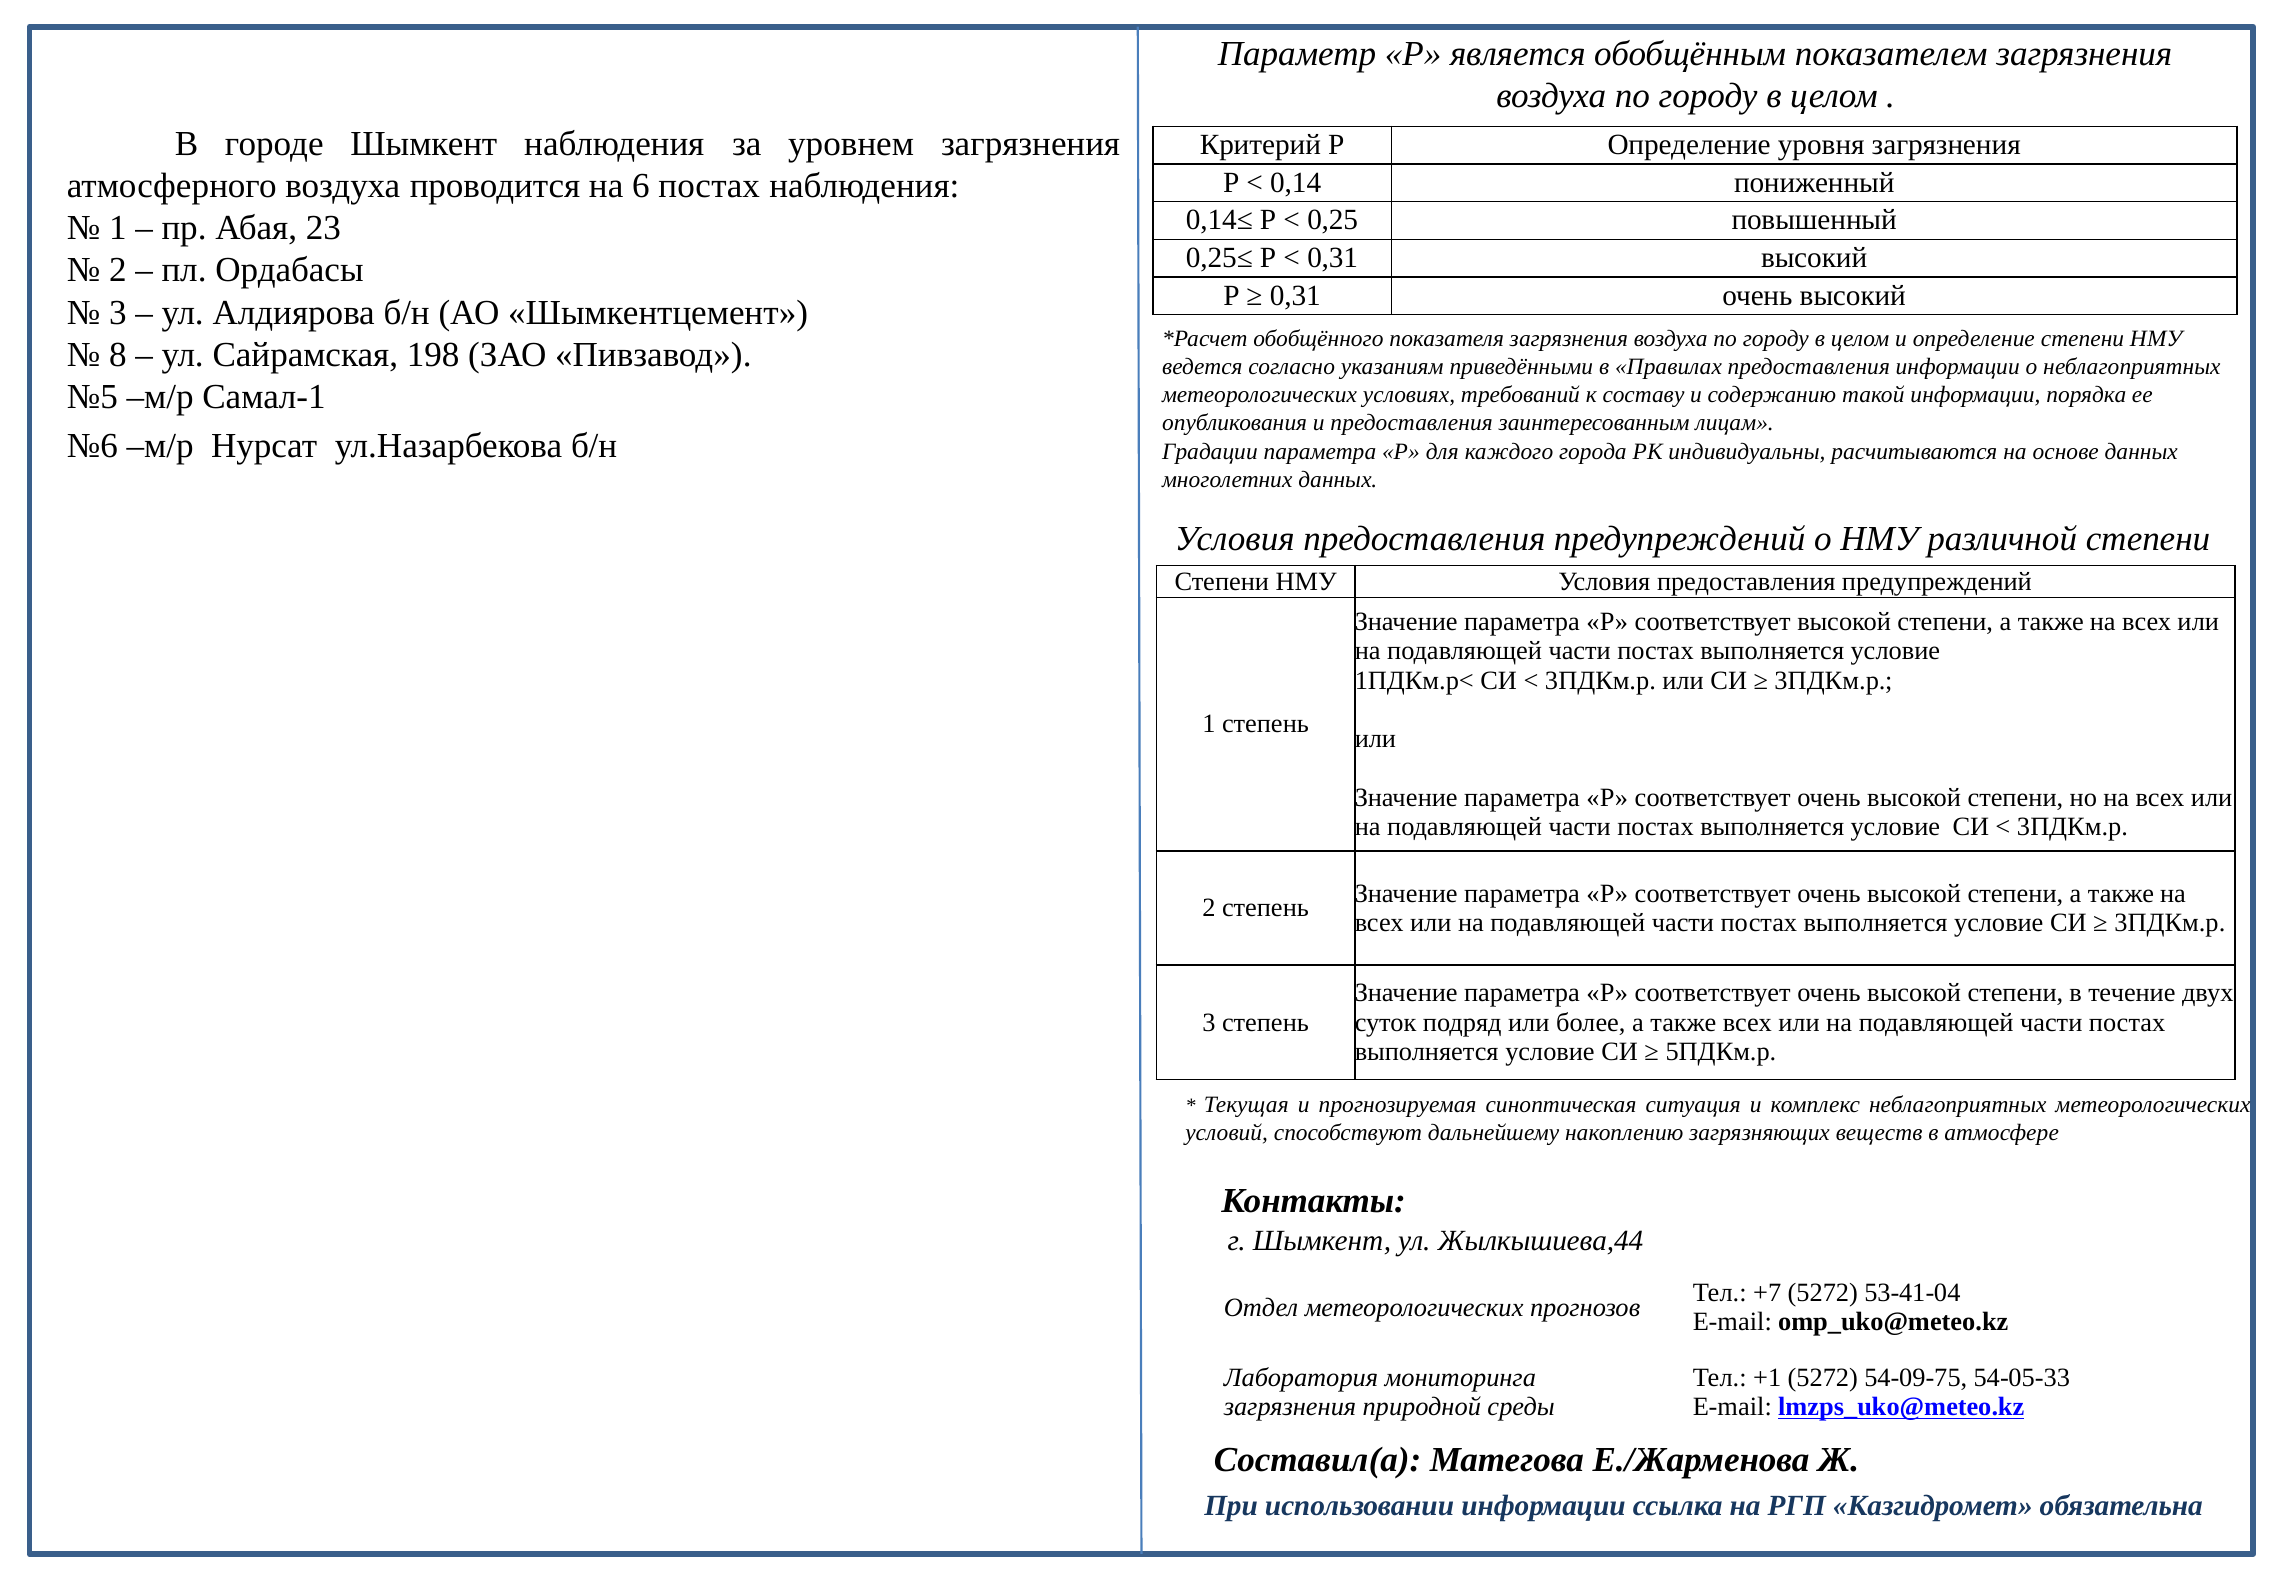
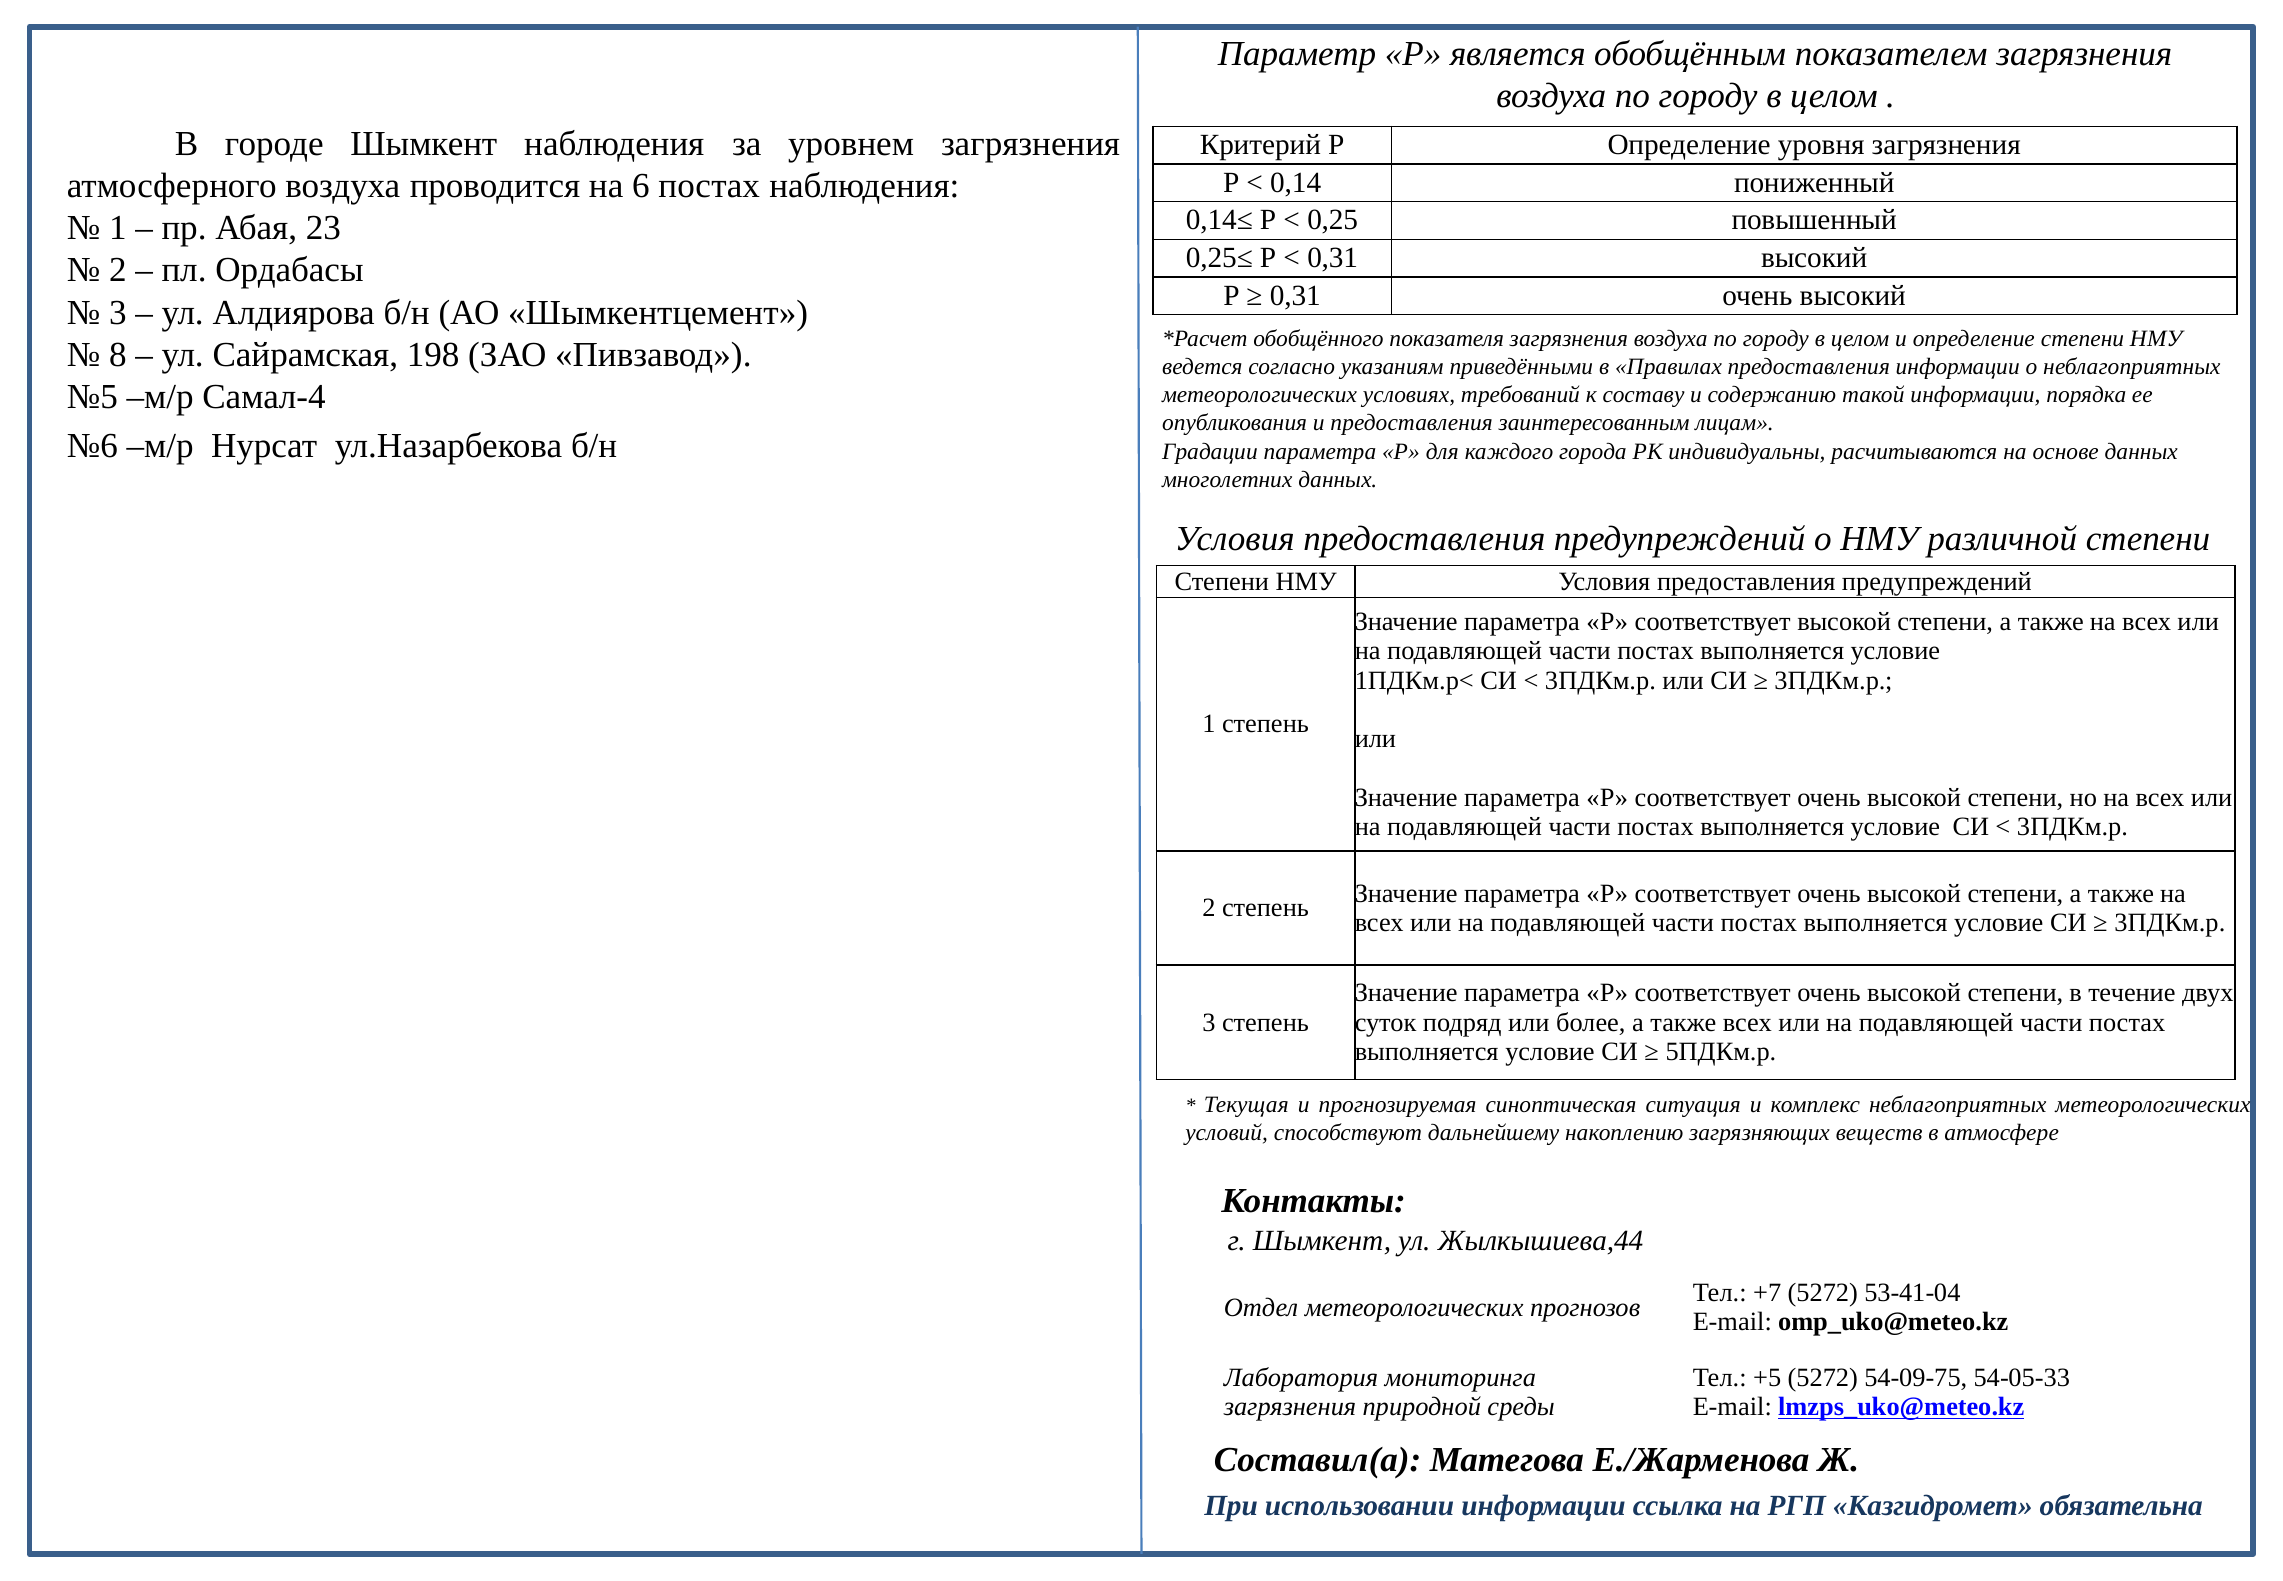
Самал-1: Самал-1 -> Самал-4 (264, 397)
+1: +1 -> +5 (1767, 1377)
